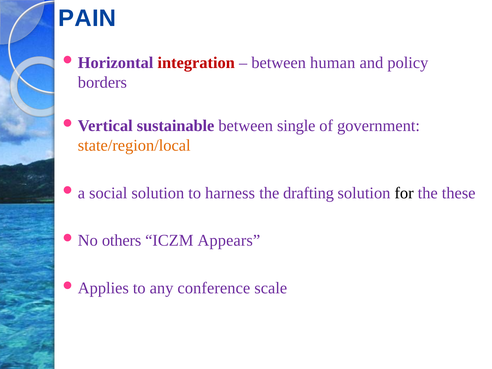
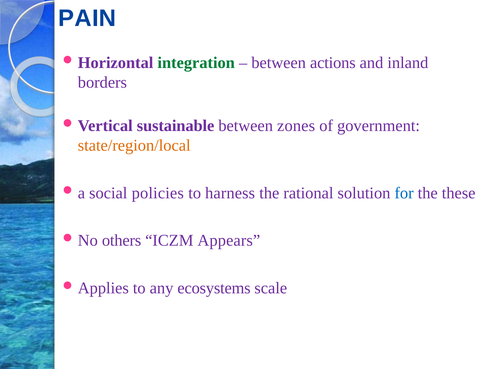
integration colour: red -> green (196, 63)
human: human -> actions (333, 63)
policy: policy -> inland (408, 63)
single: single -> zones (296, 126)
social solution: solution -> policies (158, 193)
drafting: drafting -> rational (308, 193)
for colour: black -> blue (404, 193)
conference: conference -> ecosystems (214, 288)
